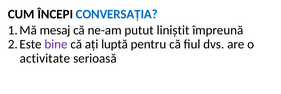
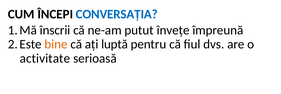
mesaj: mesaj -> înscrii (55, 30)
liniștit: liniștit -> învețe (173, 30)
bine colour: purple -> orange (56, 44)
